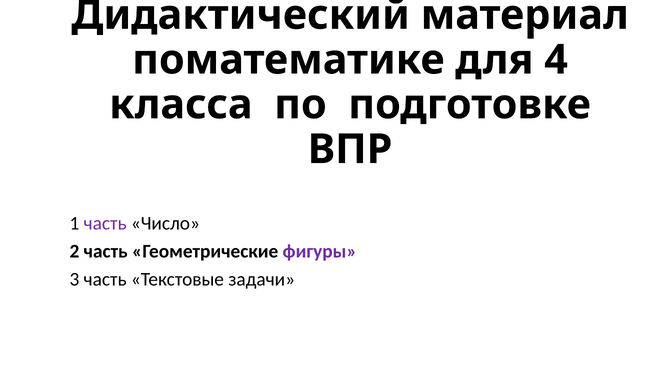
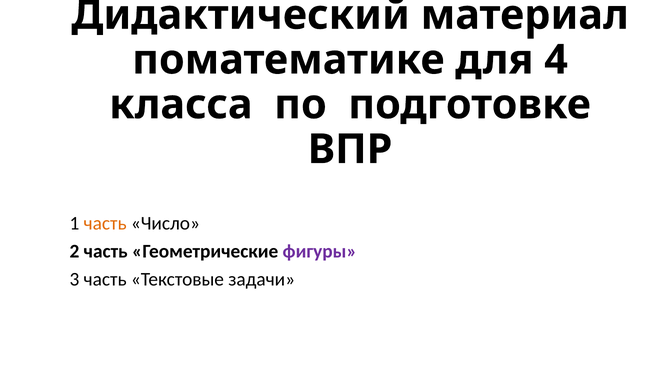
часть colour: purple -> orange (105, 223)
